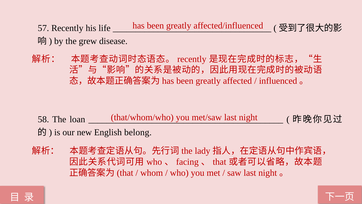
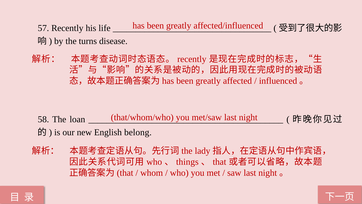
grew: grew -> turns (88, 41)
facing: facing -> things (187, 162)
